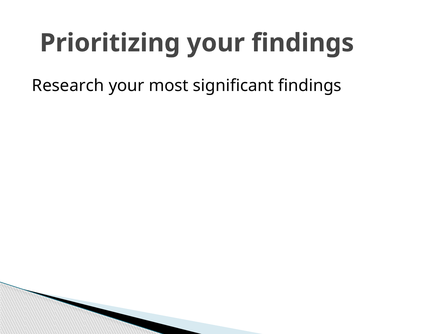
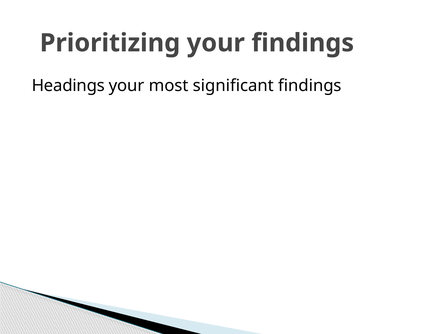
Research: Research -> Headings (68, 85)
